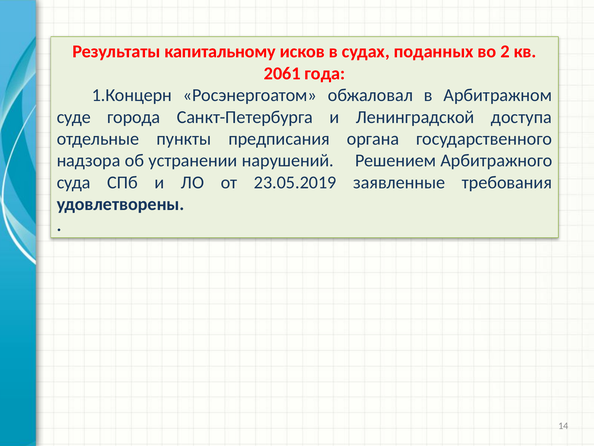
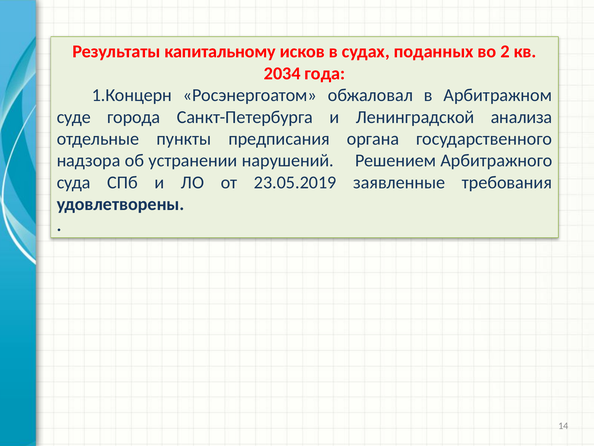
2061: 2061 -> 2034 (282, 73)
доступа: доступа -> анализа (522, 117)
